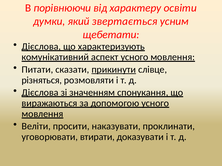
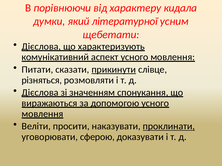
освіти: освіти -> кидала (180, 8)
звертається: звертається -> літературної (125, 21)
проклинати underline: none -> present (169, 127)
втирати: втирати -> сферою (97, 137)
